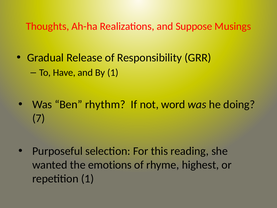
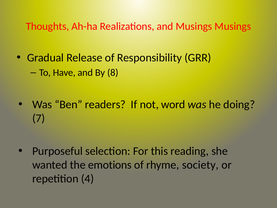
and Suppose: Suppose -> Musings (194, 26)
By 1: 1 -> 8 (113, 73)
rhythm: rhythm -> readers (105, 104)
highest: highest -> society (200, 165)
repetition 1: 1 -> 4 (87, 179)
